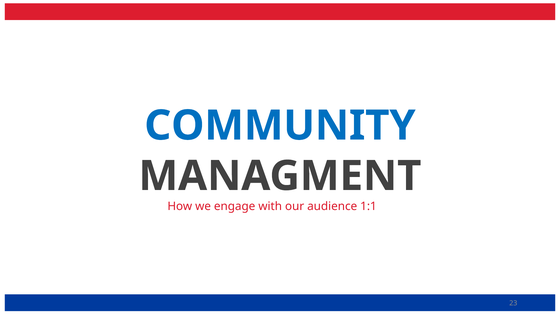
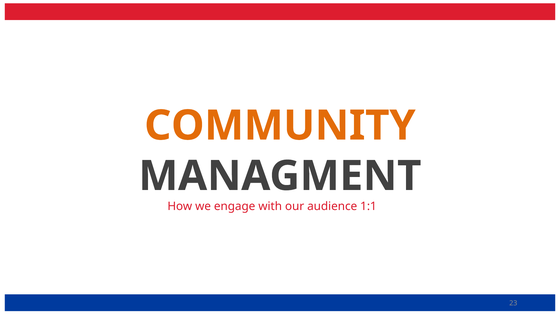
COMMUNITY colour: blue -> orange (280, 126)
